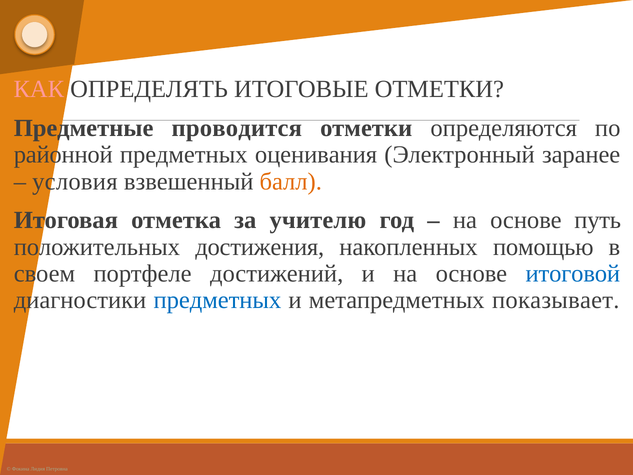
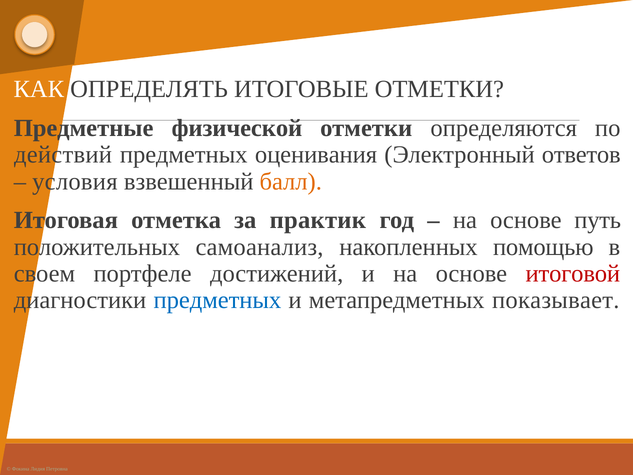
КАК colour: pink -> white (39, 89)
проводится: проводится -> физической (237, 128)
районной: районной -> действий (63, 155)
заранее: заранее -> ответов (581, 155)
учителю: учителю -> практик (318, 220)
достижения: достижения -> самоанализ (260, 247)
итоговой colour: blue -> red (573, 273)
